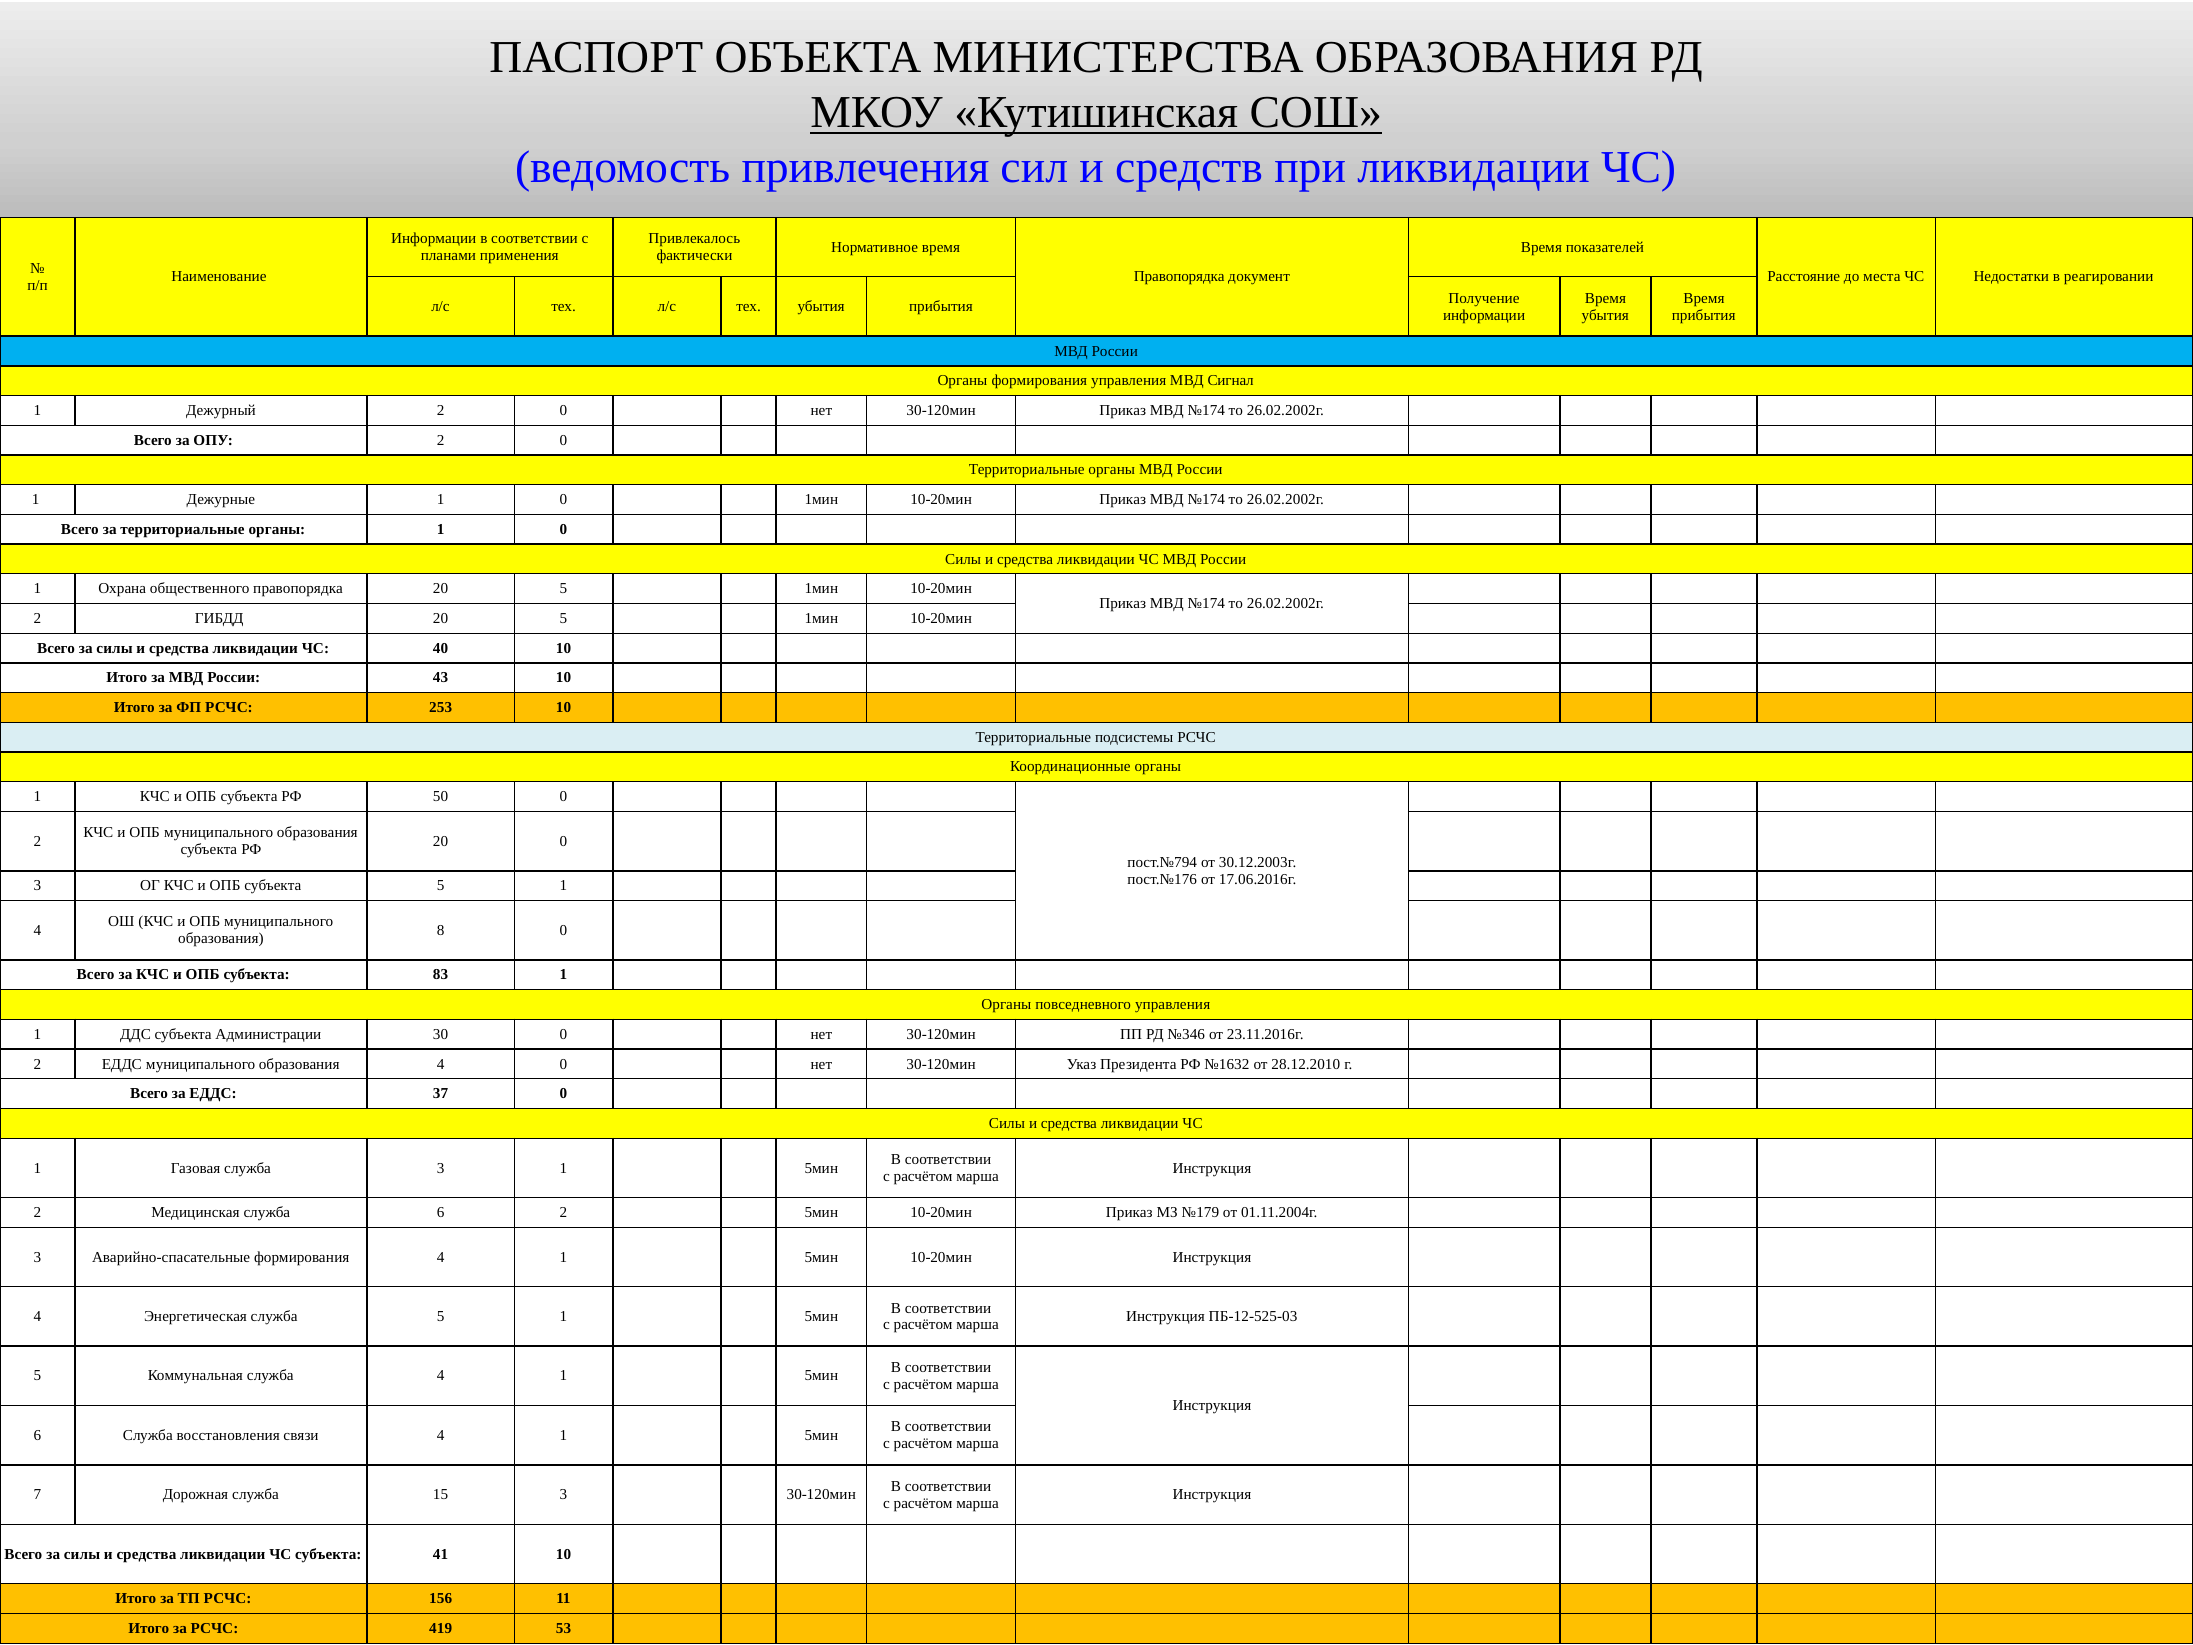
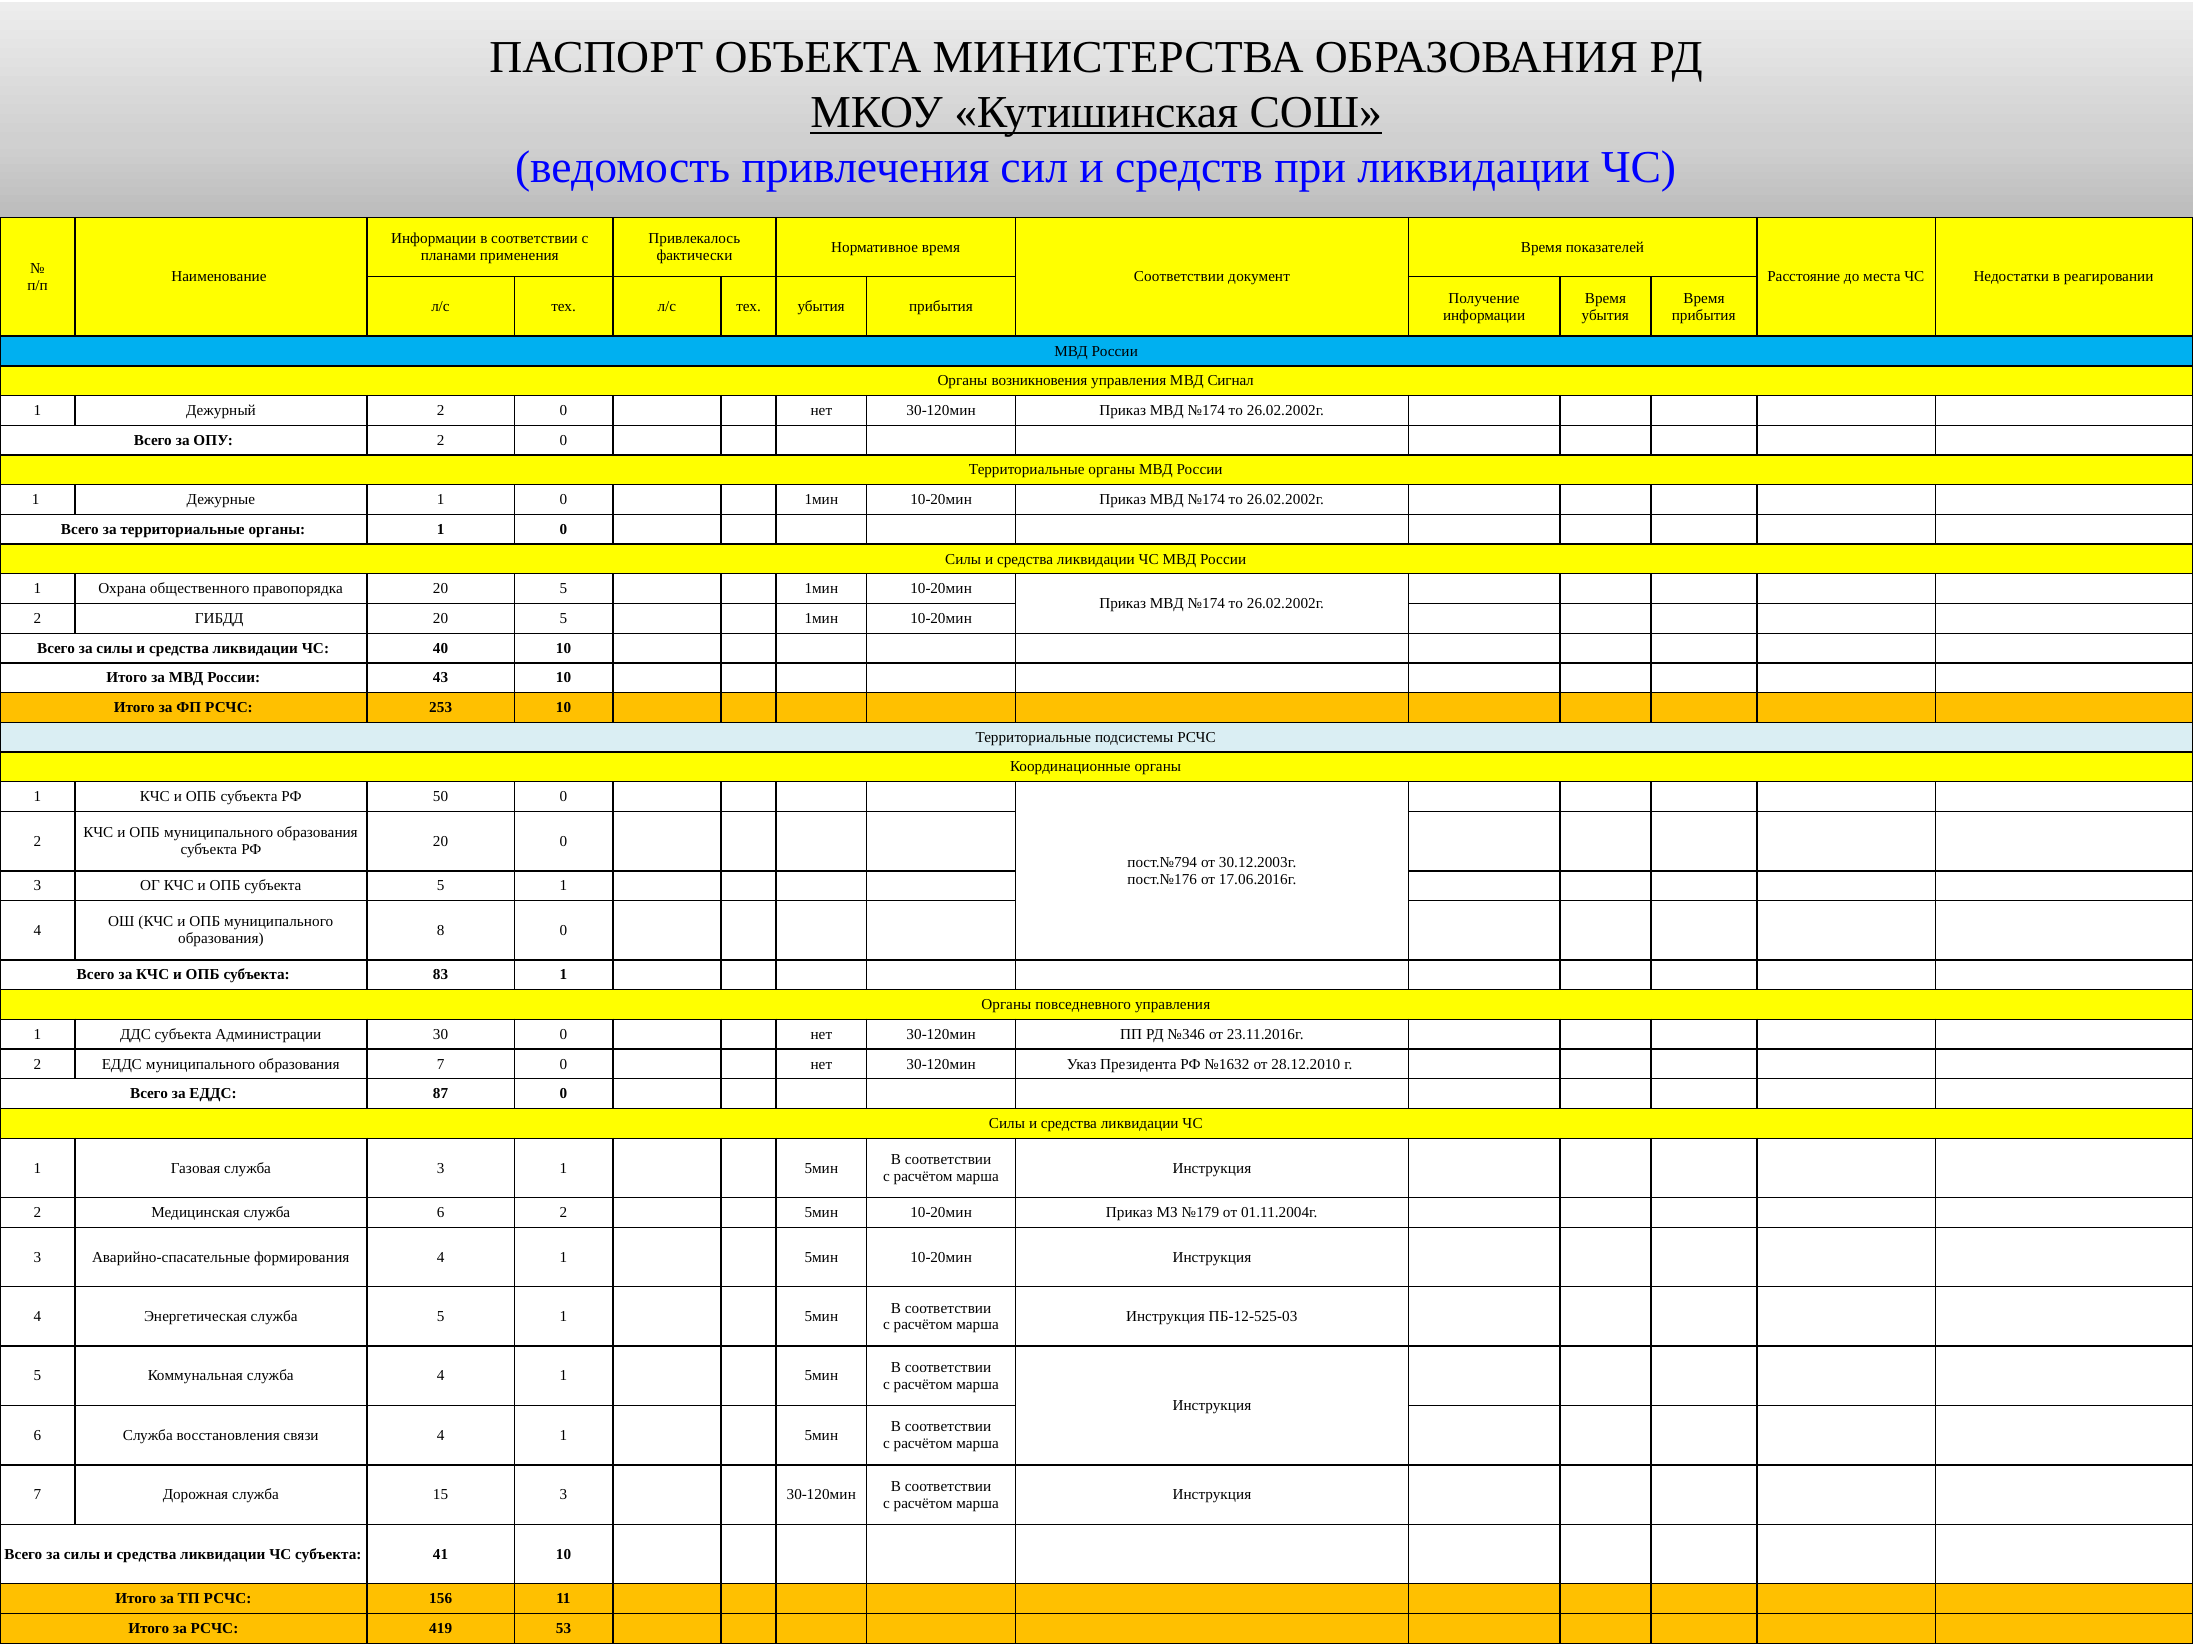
Правопорядка: Правопорядка -> Соответствии (1179, 277)
Органы формирования: формирования -> возникновения (1039, 381)
образования 4: 4 -> 7 (441, 1064)
37: 37 -> 87 (441, 1094)
